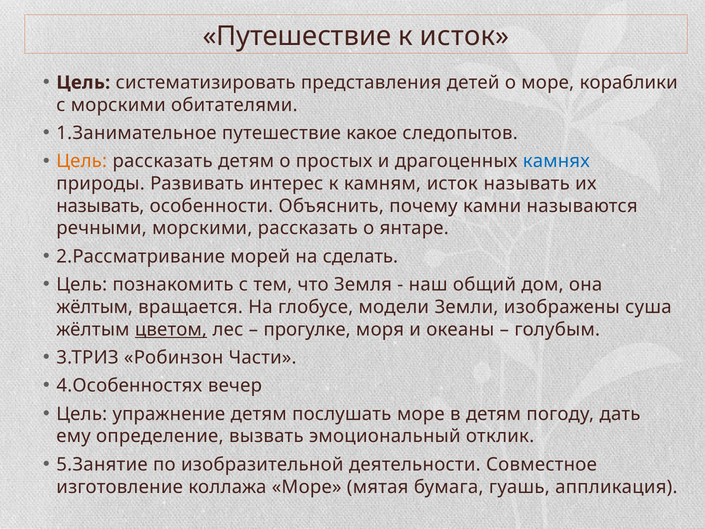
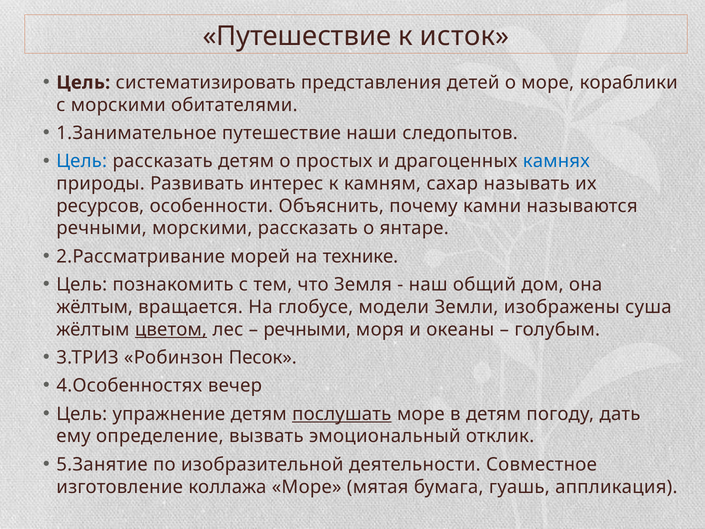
какое: какое -> наши (372, 133)
Цель colour: orange -> blue (82, 161)
камням исток: исток -> сахар (452, 184)
называть: называть -> ресурсов (100, 206)
сделать: сделать -> технике (360, 256)
прогулке: прогулке -> речными (307, 329)
Части: Части -> Песок (263, 357)
послушать underline: none -> present (342, 414)
